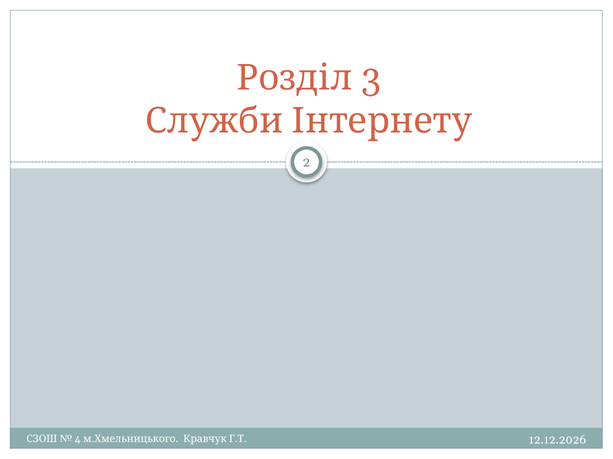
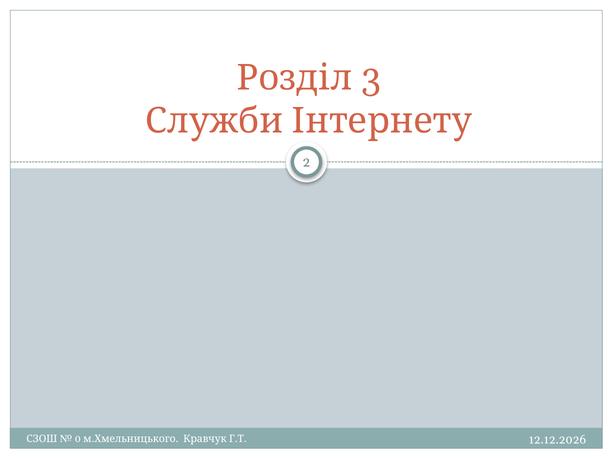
4: 4 -> 0 (78, 440)
